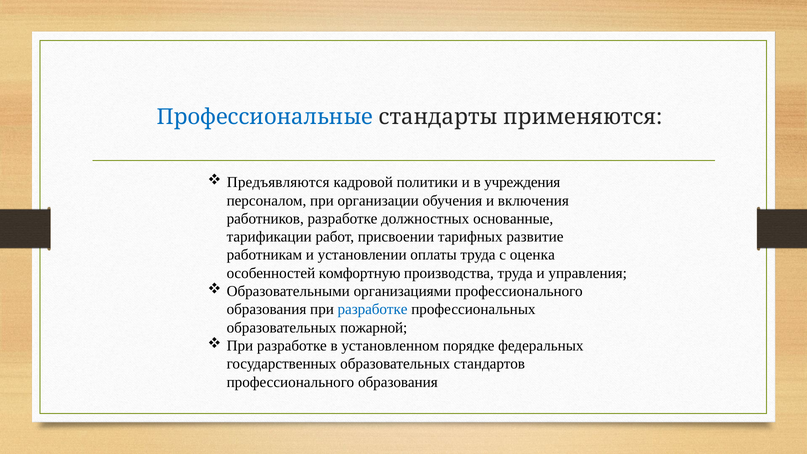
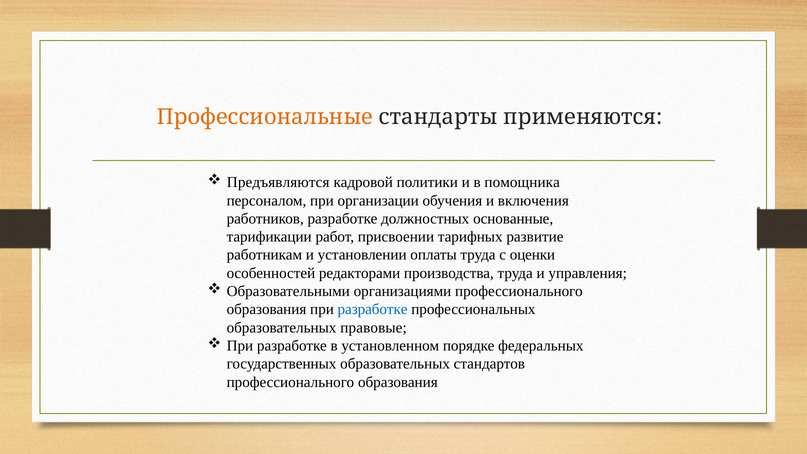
Профессиональные colour: blue -> orange (265, 117)
учреждения: учреждения -> помощника (522, 182)
оценка: оценка -> оценки (532, 255)
комфортную: комфортную -> редакторами (360, 273)
пожарной: пожарной -> правовые (374, 328)
